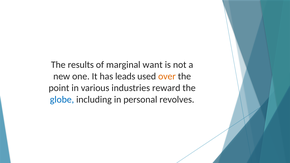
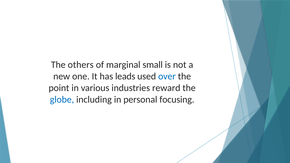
results: results -> others (81, 65)
want: want -> small (153, 65)
over colour: orange -> blue (167, 76)
revolves: revolves -> focusing (177, 100)
